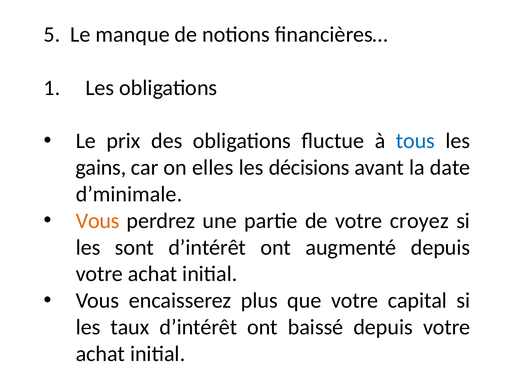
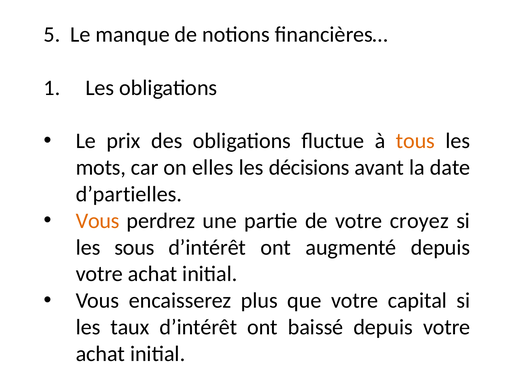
tous colour: blue -> orange (415, 141)
gains: gains -> mots (101, 167)
d’minimale: d’minimale -> d’partielles (129, 194)
sont: sont -> sous (135, 247)
